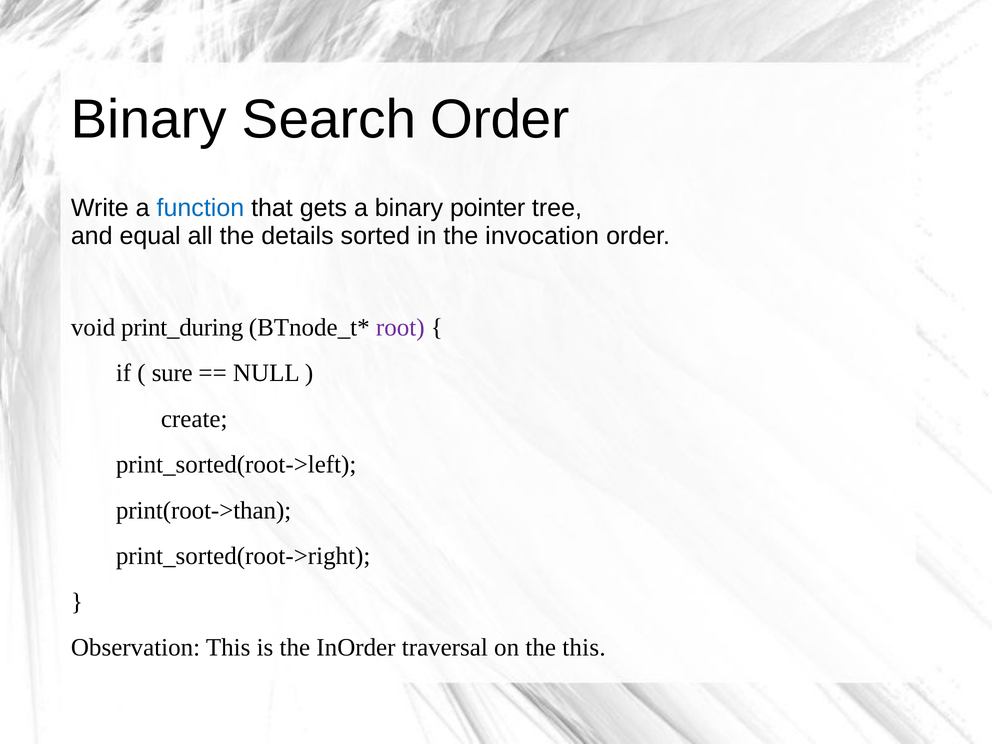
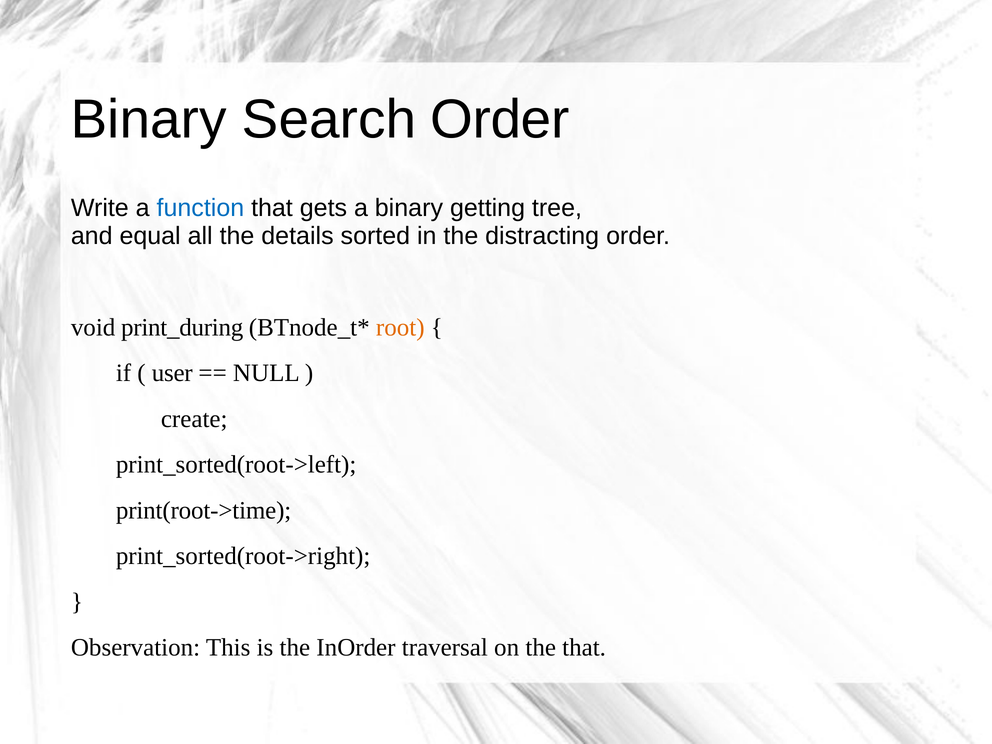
pointer: pointer -> getting (488, 208)
invocation: invocation -> distracting (542, 236)
root colour: purple -> orange (400, 327)
sure: sure -> user (172, 373)
print(root->than: print(root->than -> print(root->time (204, 510)
the this: this -> that (584, 647)
